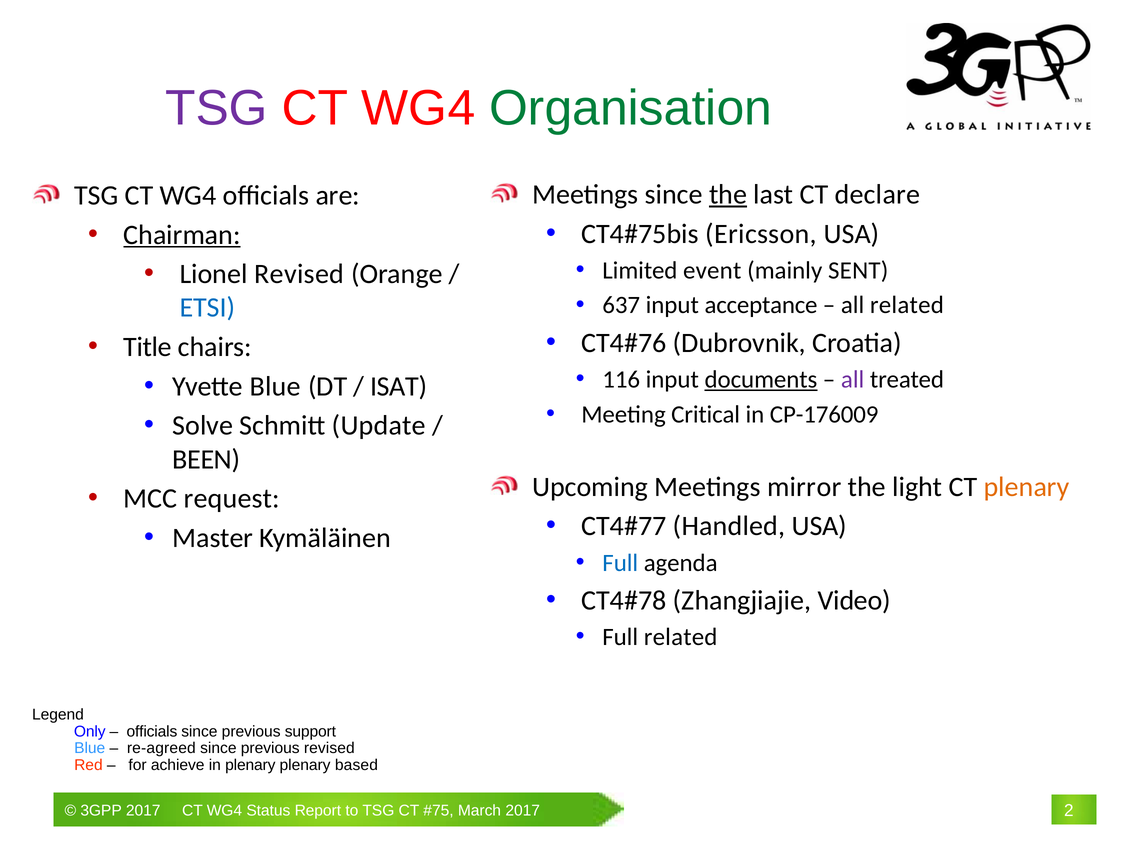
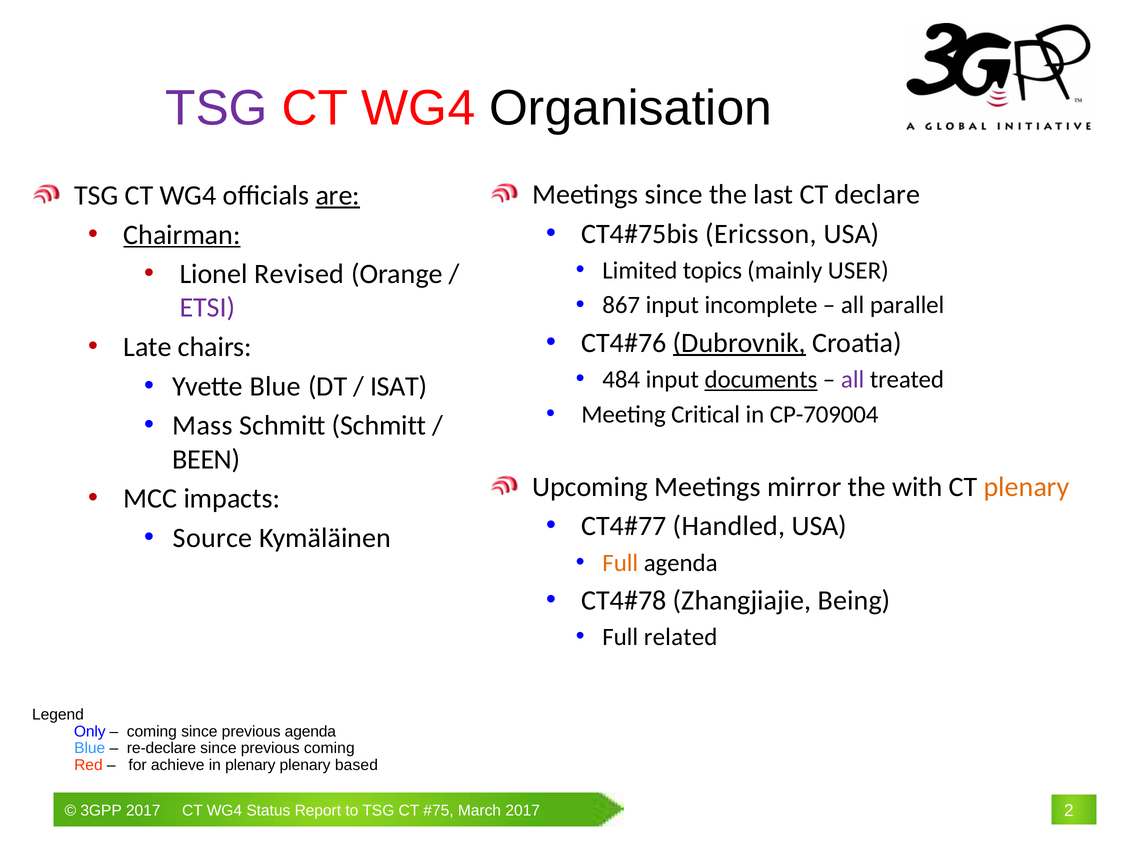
Organisation colour: green -> black (631, 109)
the underline: present -> none (728, 195)
are underline: none -> present (338, 196)
event: event -> topics (712, 270)
SENT: SENT -> USER (858, 270)
637: 637 -> 867 (621, 305)
acceptance: acceptance -> incomplete (761, 305)
all related: related -> parallel (907, 305)
ETSI colour: blue -> purple (207, 308)
Dubrovnik underline: none -> present (739, 343)
Title: Title -> Late (147, 347)
116: 116 -> 484 (621, 380)
CP-176009: CP-176009 -> CP-709004 (824, 414)
Solve: Solve -> Mass (203, 426)
Schmitt Update: Update -> Schmitt (379, 426)
light: light -> with (917, 487)
request: request -> impacts (232, 499)
Master: Master -> Source (213, 538)
Full colour: blue -> orange (620, 563)
Video: Video -> Being (854, 601)
officials: officials -> coming (152, 732)
previous support: support -> agenda (310, 732)
re-agreed: re-agreed -> re-declare (161, 749)
previous revised: revised -> coming (329, 749)
